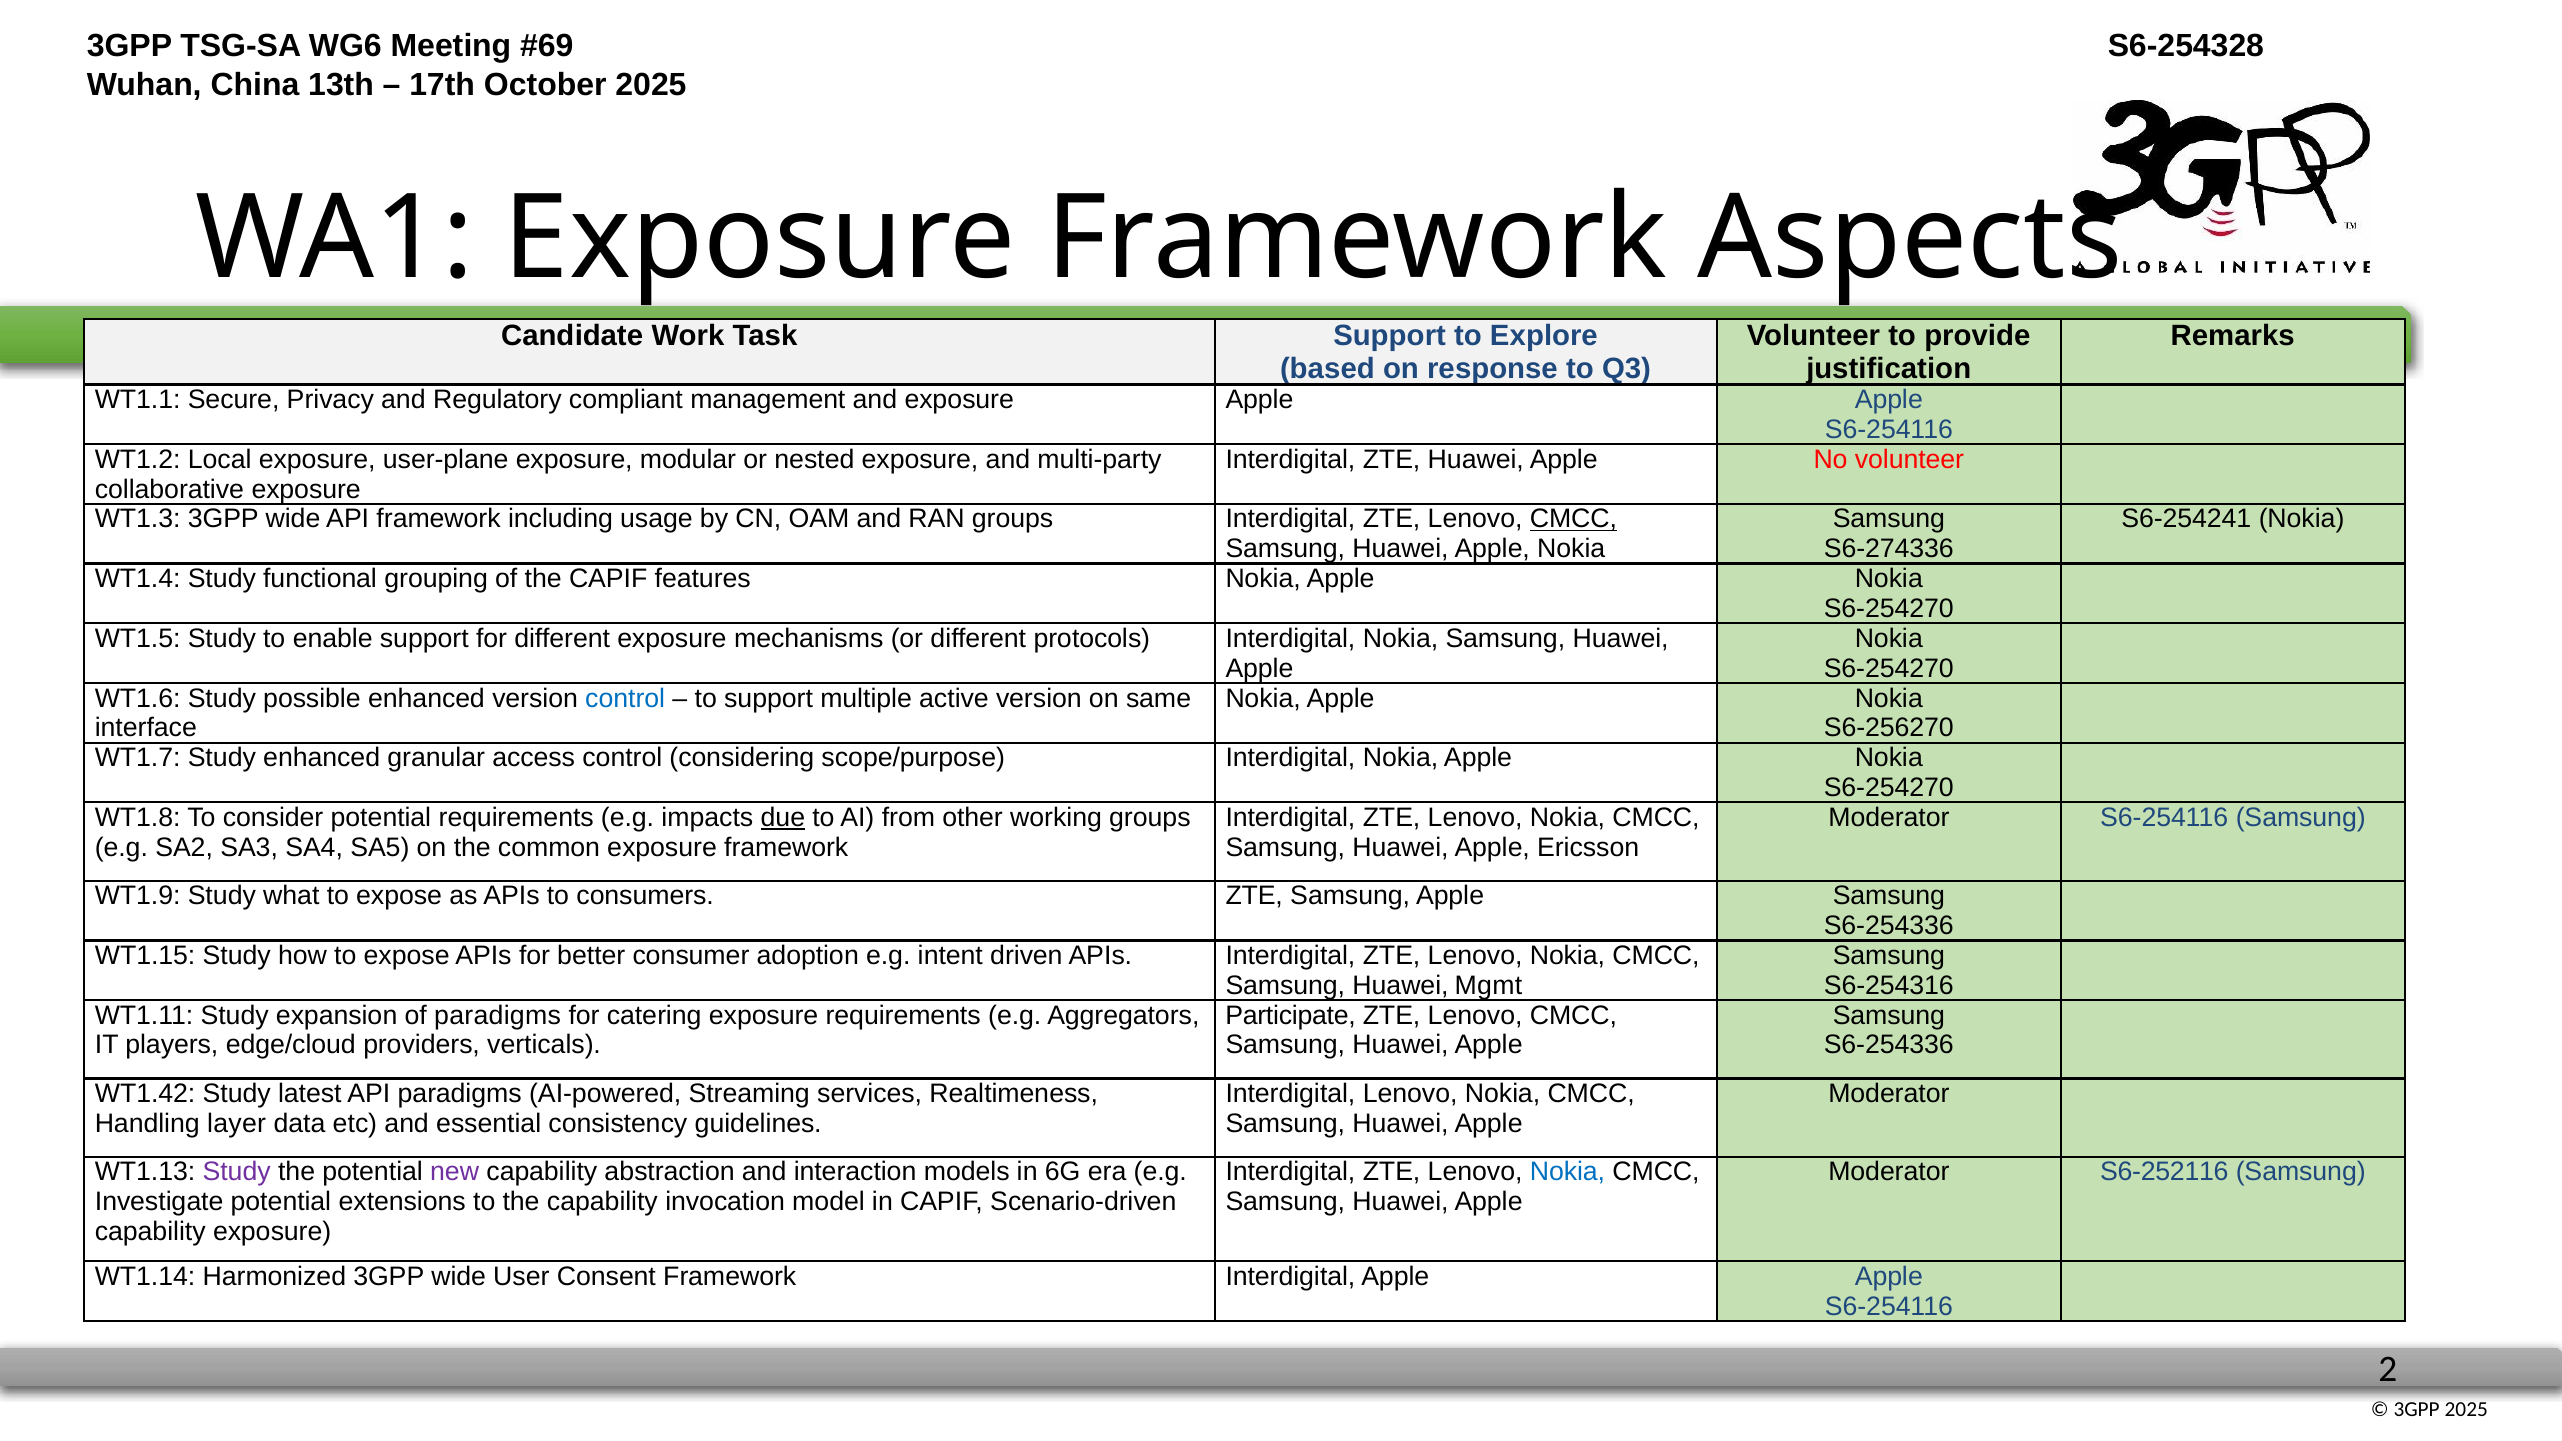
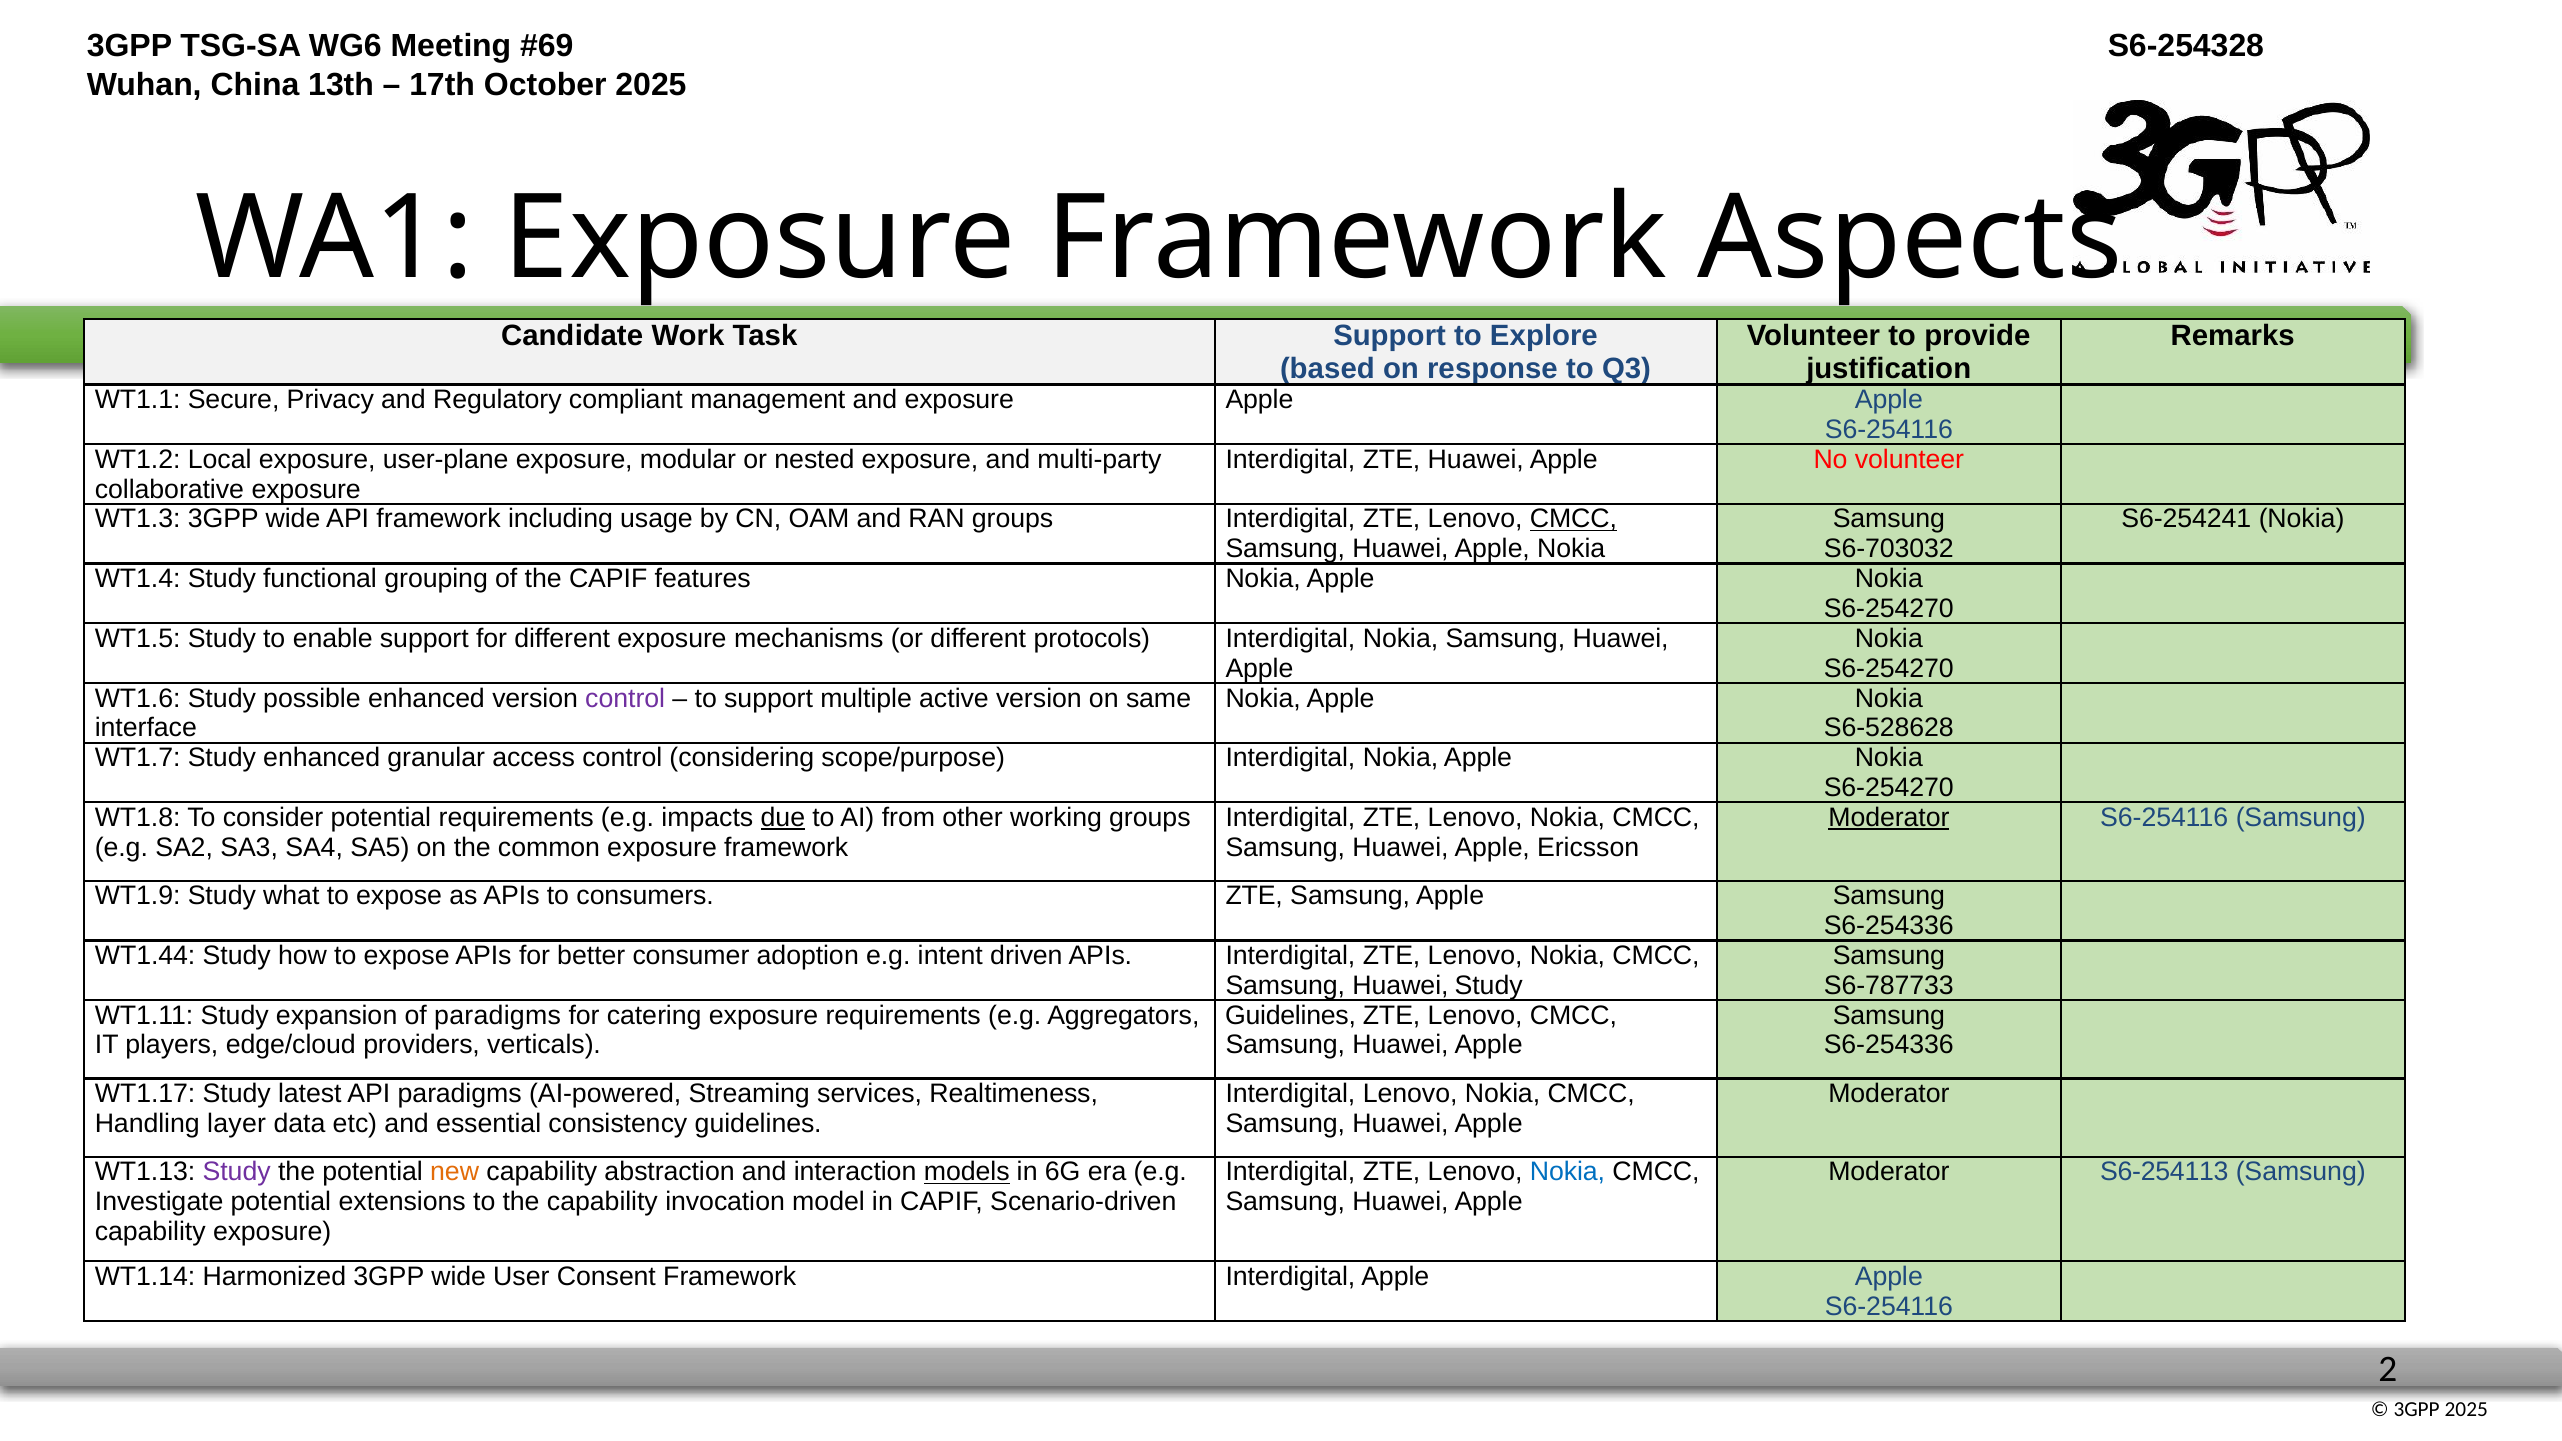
S6-274336: S6-274336 -> S6-703032 (1889, 549)
control colour: blue -> purple (625, 698)
S6-256270: S6-256270 -> S6-528628 (1889, 728)
Moderator underline: none -> present (1889, 818)
WT1.15: WT1.15 -> WT1.44 (145, 956)
Huawei Mgmt: Mgmt -> Study (1489, 986)
S6-254316: S6-254316 -> S6-787733 (1889, 986)
Participate: Participate -> Guidelines (1291, 1015)
WT1.42: WT1.42 -> WT1.17 (145, 1094)
new colour: purple -> orange (455, 1172)
models underline: none -> present (967, 1172)
S6-252116: S6-252116 -> S6-254113 (2164, 1172)
